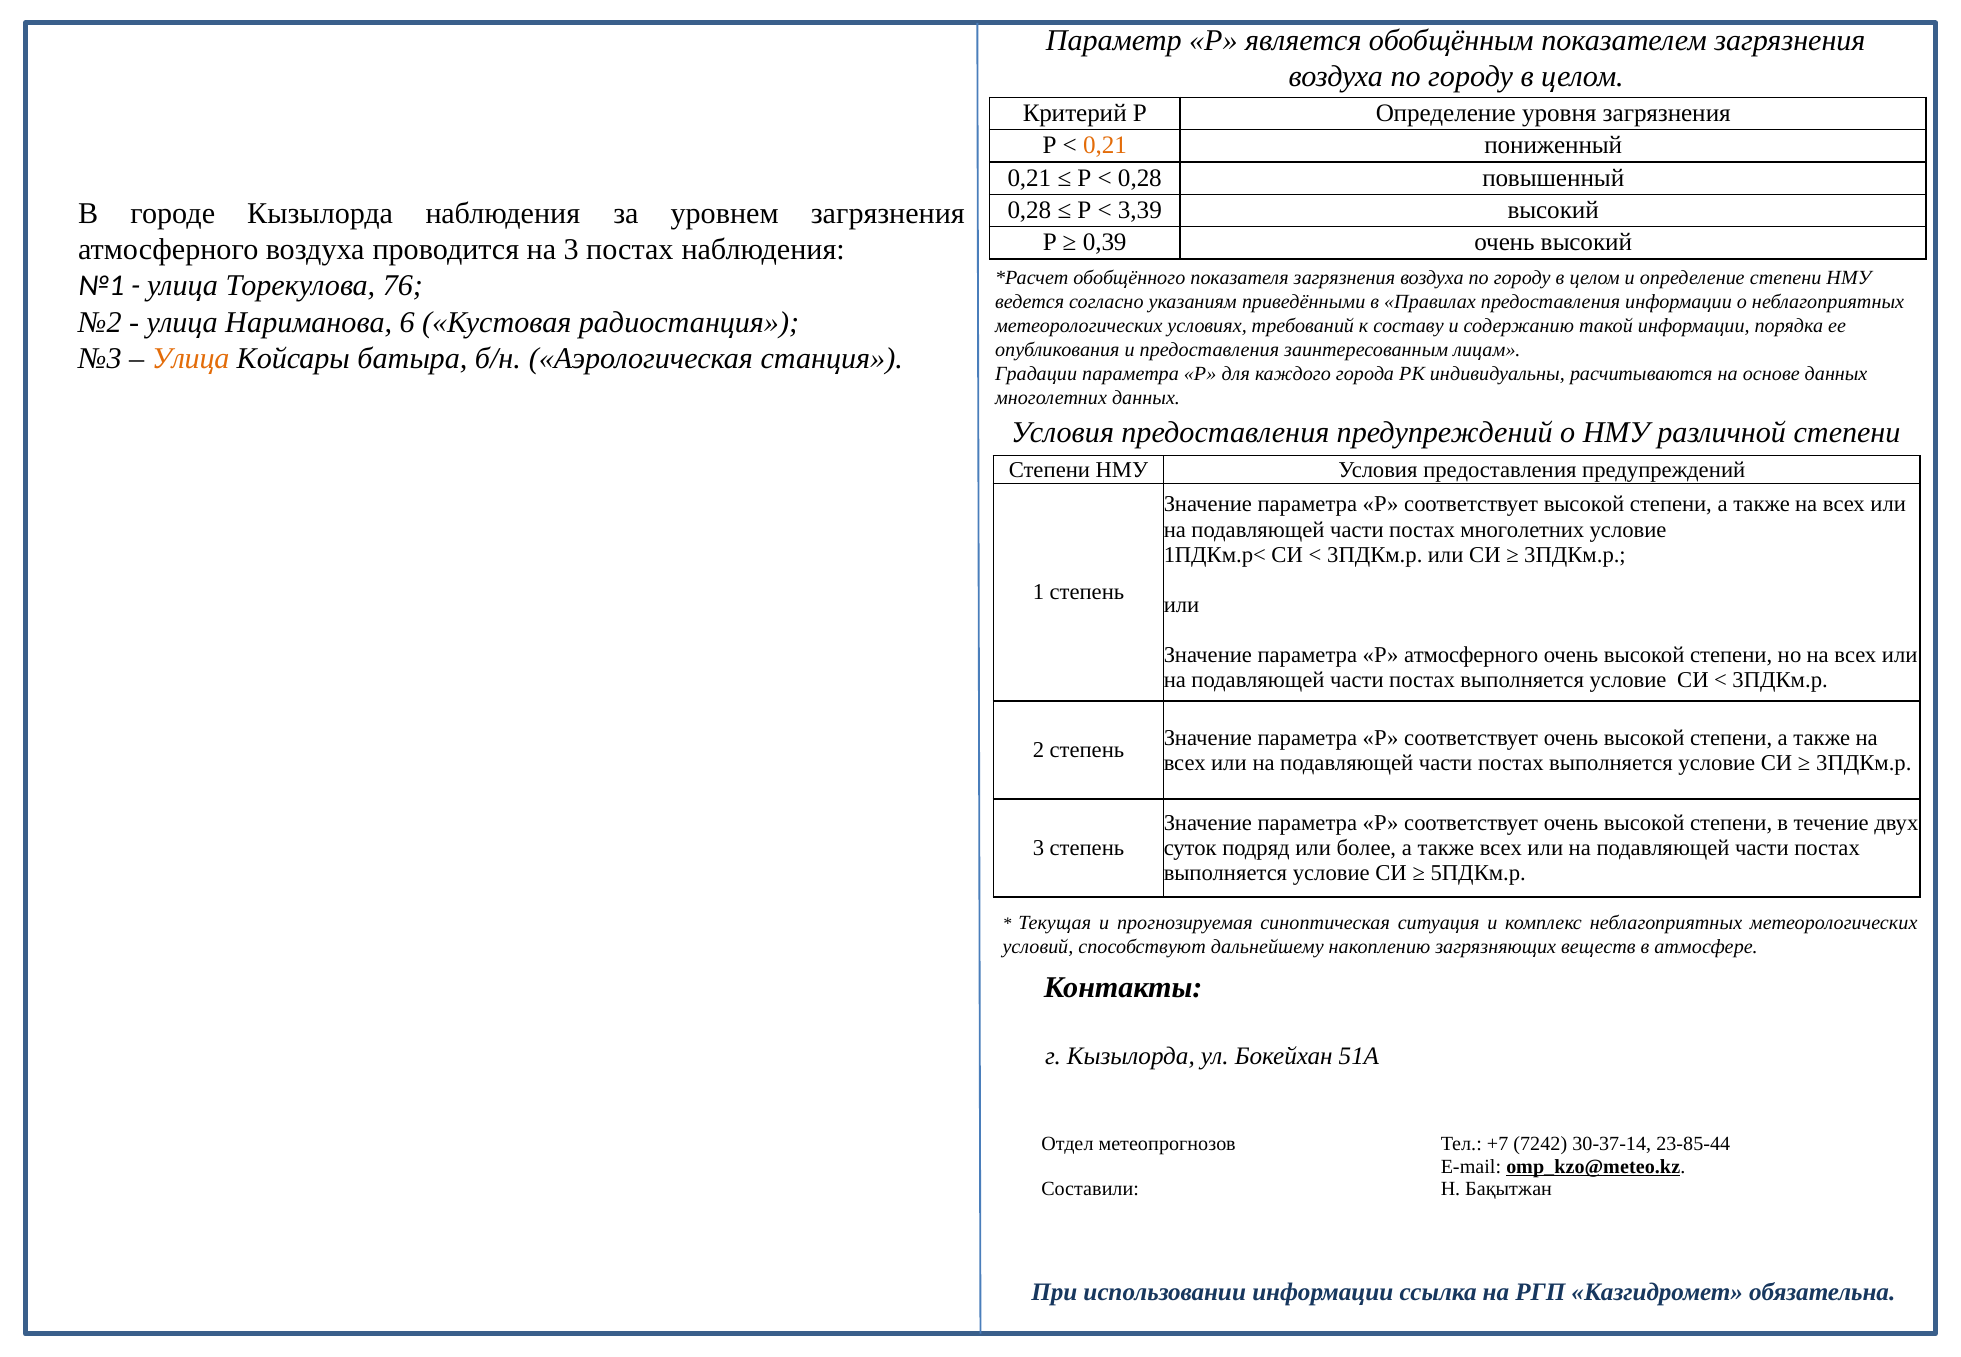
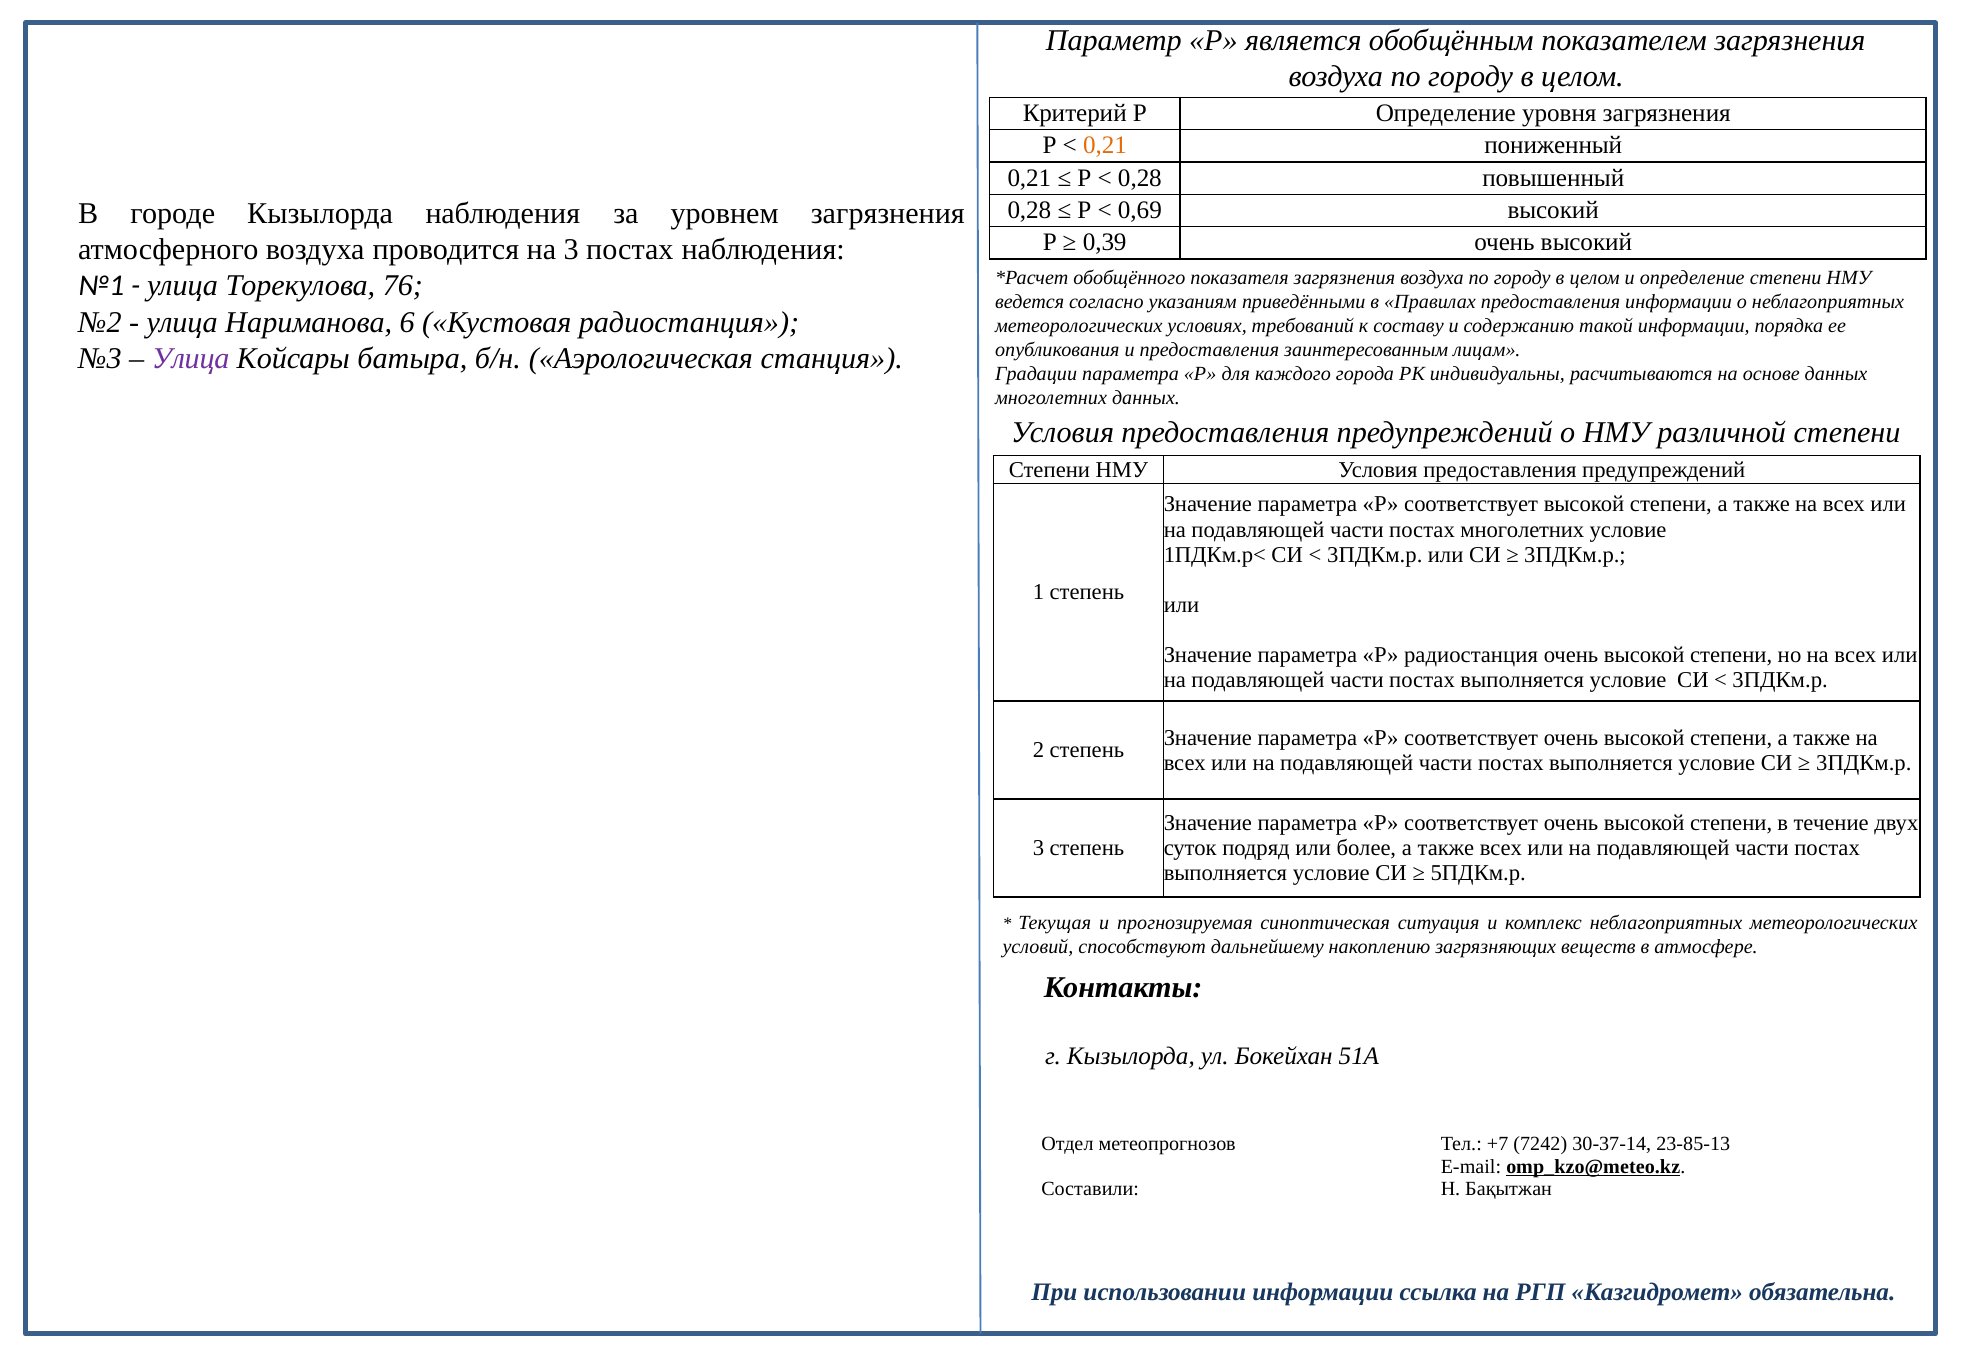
3,39: 3,39 -> 0,69 (1140, 210)
Улица colour: orange -> purple (191, 358)
Р атмосферного: атмосферного -> радиостанция (1471, 655)
23-85-44: 23-85-44 -> 23-85-13 (1693, 1145)
